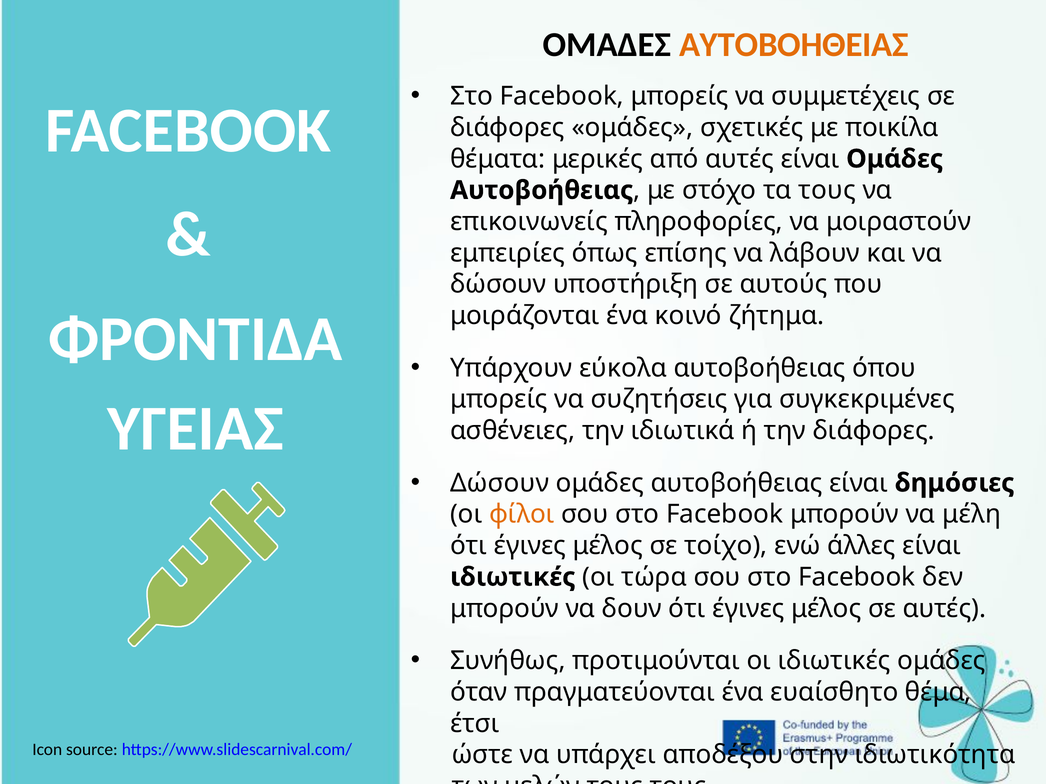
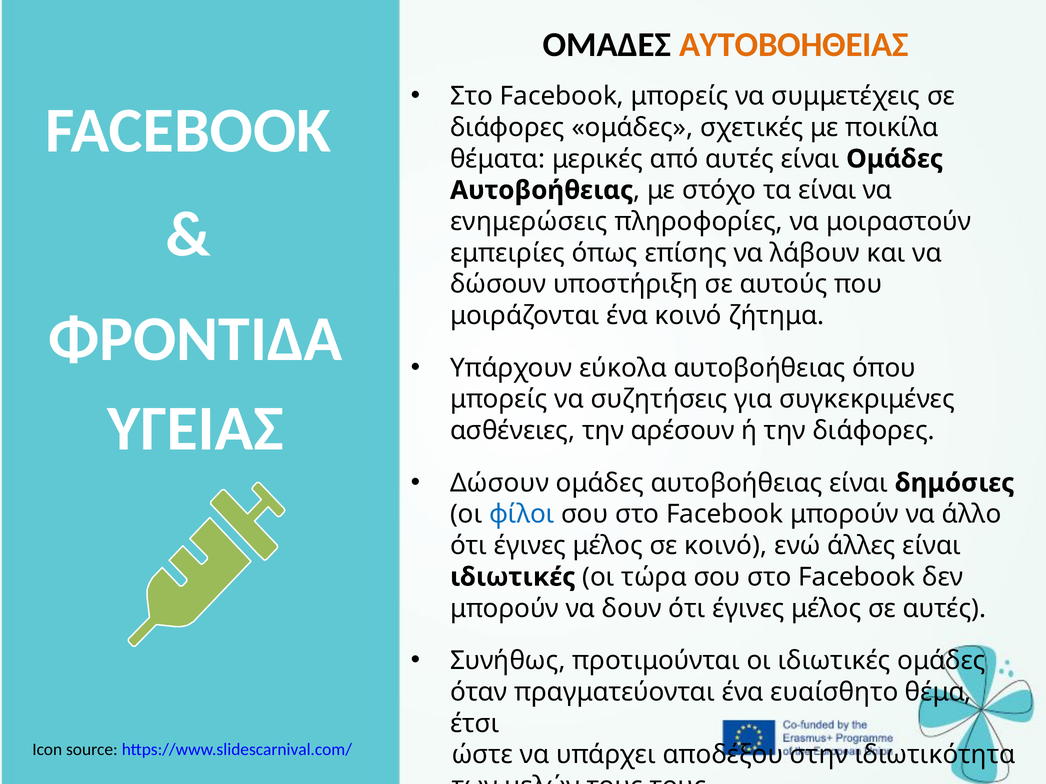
τα τους: τους -> είναι (827, 190)
επικοινωνείς: επικοινωνείς -> ενημερώσεις (529, 222)
ιδιωτικά: ιδιωτικά -> αρέσουν (683, 431)
φίλοι colour: orange -> blue (522, 515)
μέλη: μέλη -> άλλο (972, 515)
σε τοίχο: τοίχο -> κοινό (726, 546)
